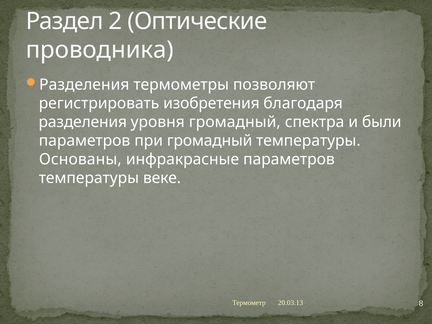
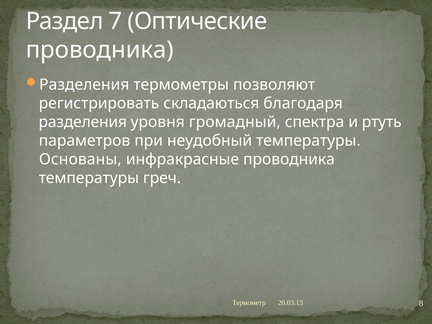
2: 2 -> 7 (116, 21)
изобретения: изобретения -> складаються (211, 103)
были: были -> ртуть (382, 122)
при громадный: громадный -> неудобный (210, 141)
инфракрасные параметров: параметров -> проводника (289, 159)
веке: веке -> греч (162, 178)
